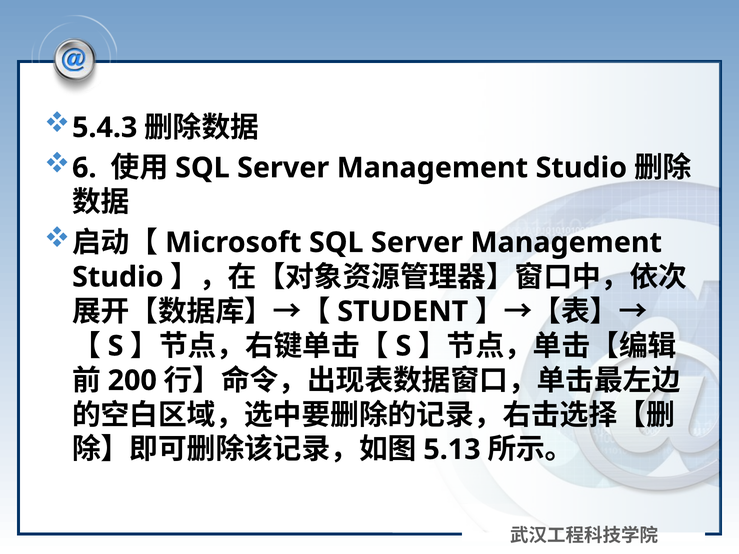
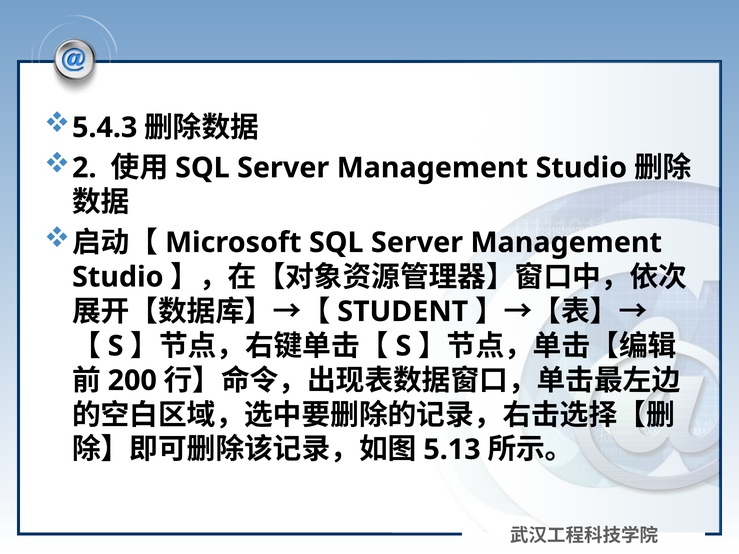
6: 6 -> 2 (84, 168)
